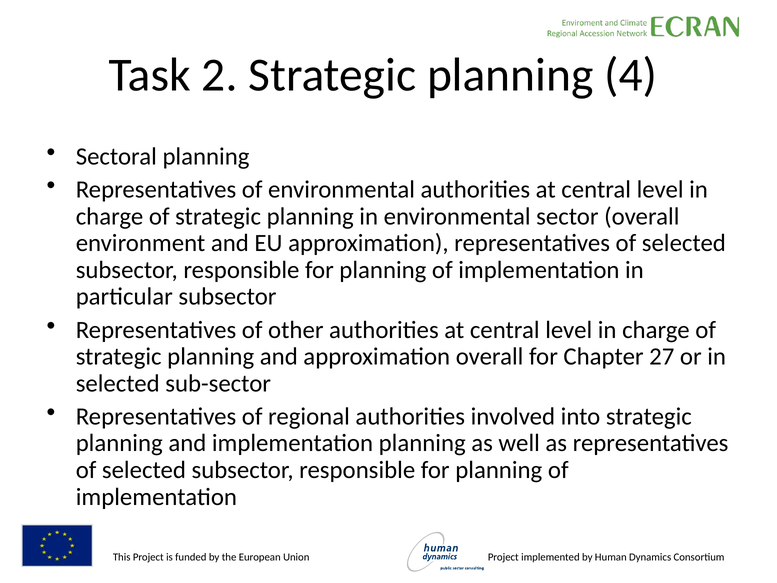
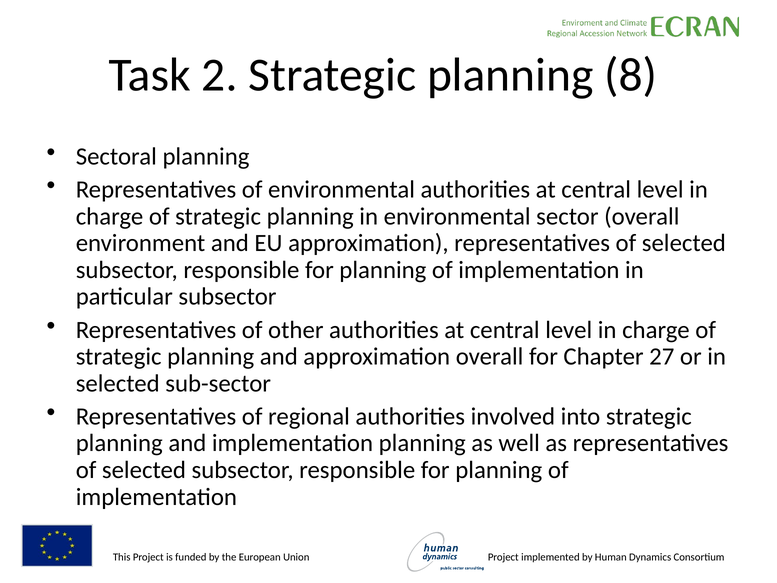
4: 4 -> 8 (631, 75)
